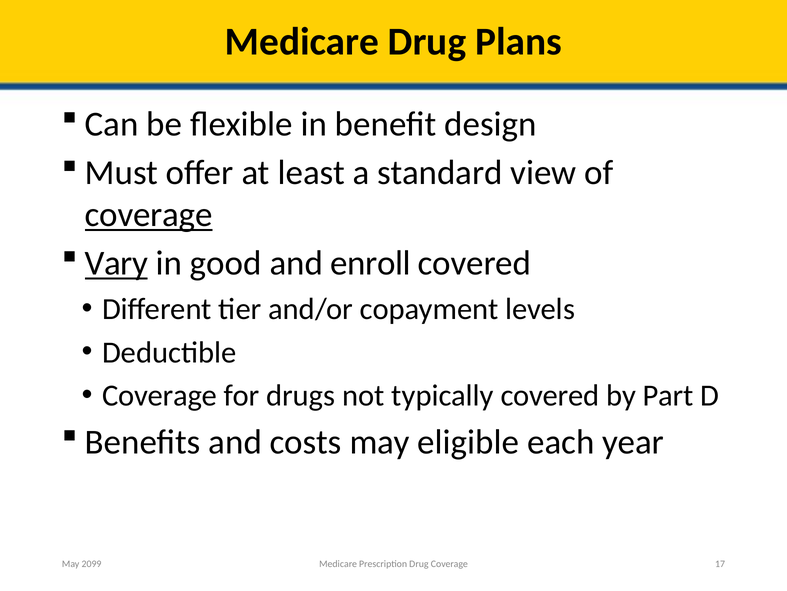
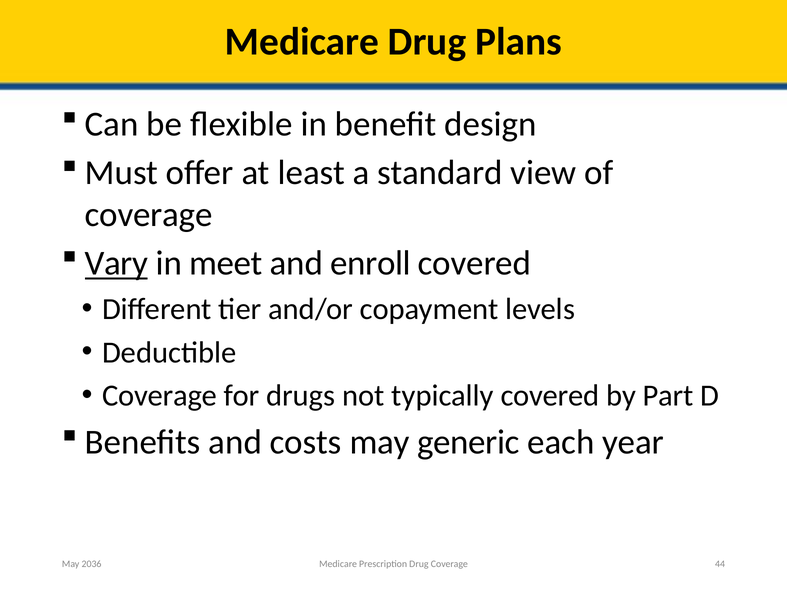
coverage underline: present -> none (149, 215)
good: good -> meet (226, 263)
eligible: eligible -> generic (468, 442)
17: 17 -> 44 (720, 563)
2099: 2099 -> 2036 (92, 563)
